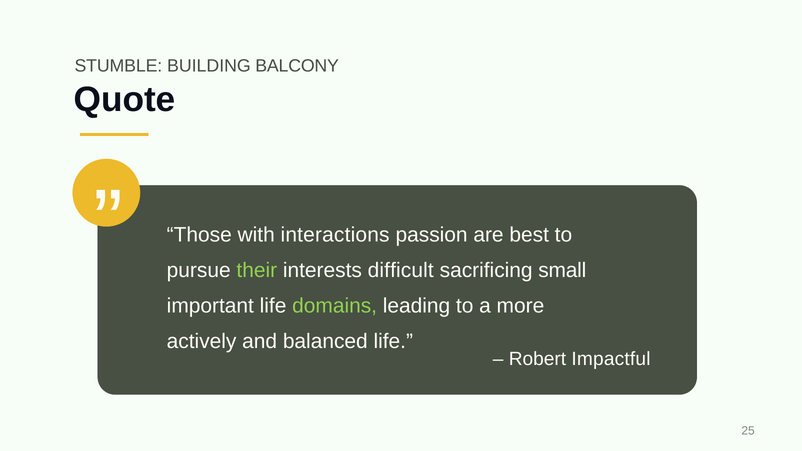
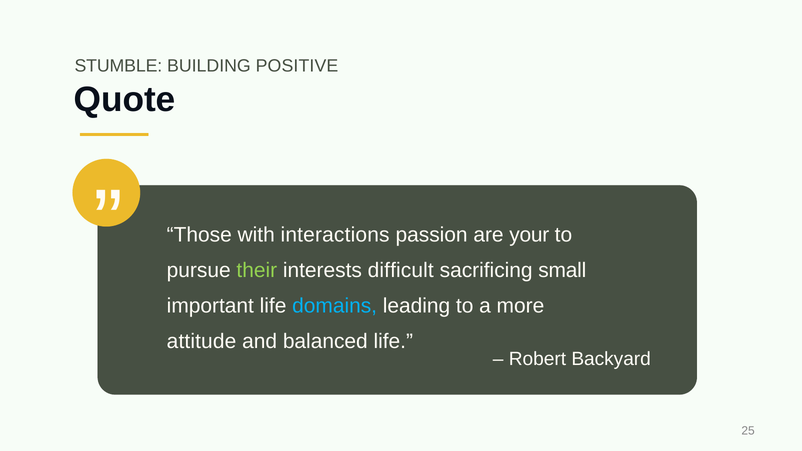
BALCONY: BALCONY -> POSITIVE (297, 66)
best: best -> your (529, 235)
domains colour: light green -> light blue (335, 306)
actively: actively -> attitude (202, 342)
Impactful: Impactful -> Backyard (611, 359)
